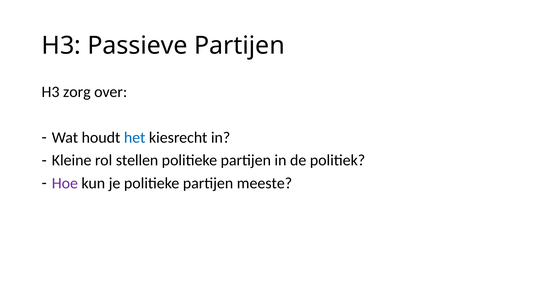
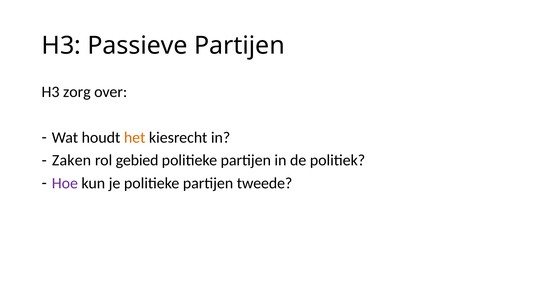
het colour: blue -> orange (135, 138)
Kleine: Kleine -> Zaken (72, 161)
stellen: stellen -> gebied (137, 161)
meeste: meeste -> tweede (265, 184)
